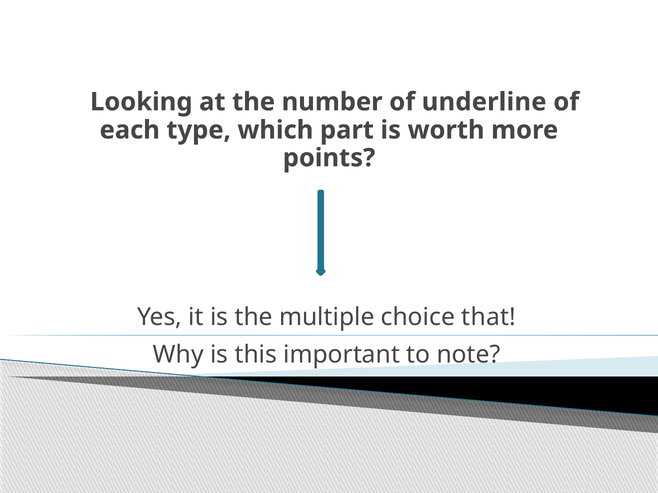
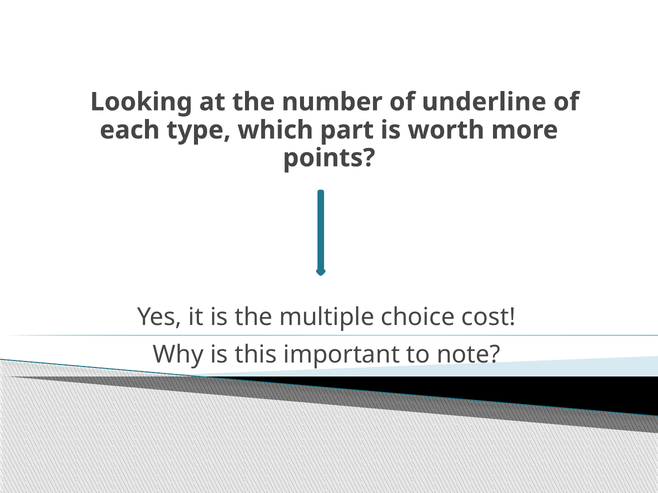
that: that -> cost (489, 318)
